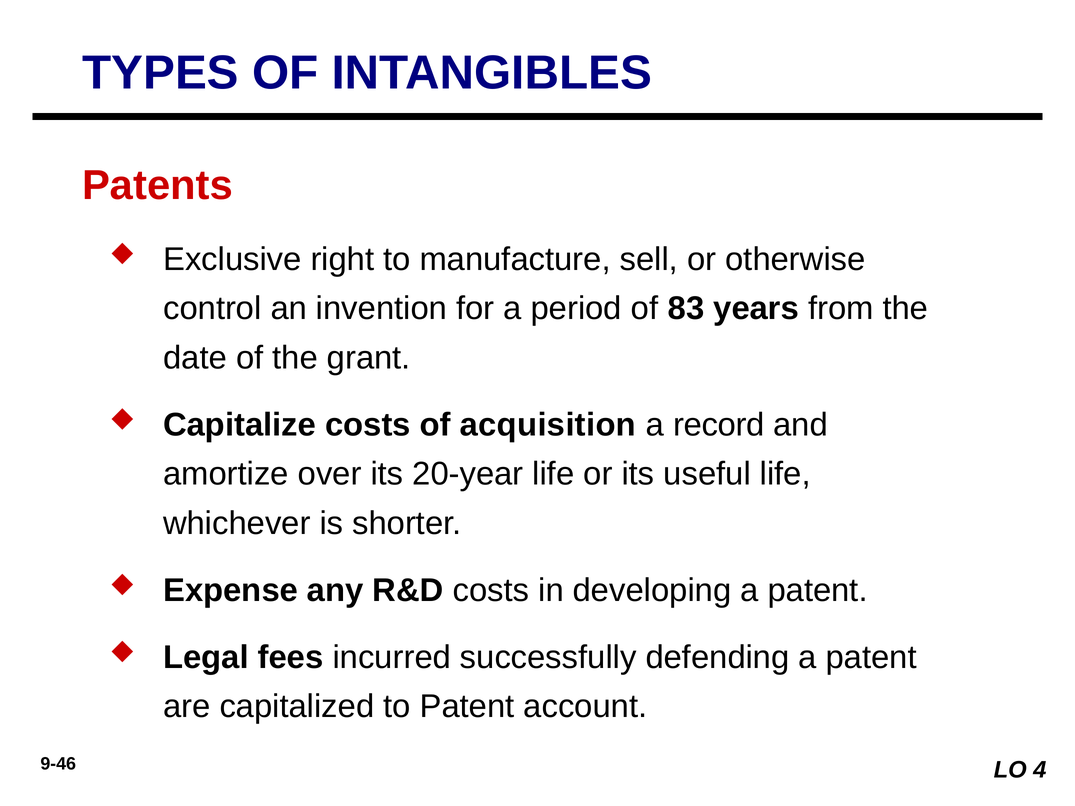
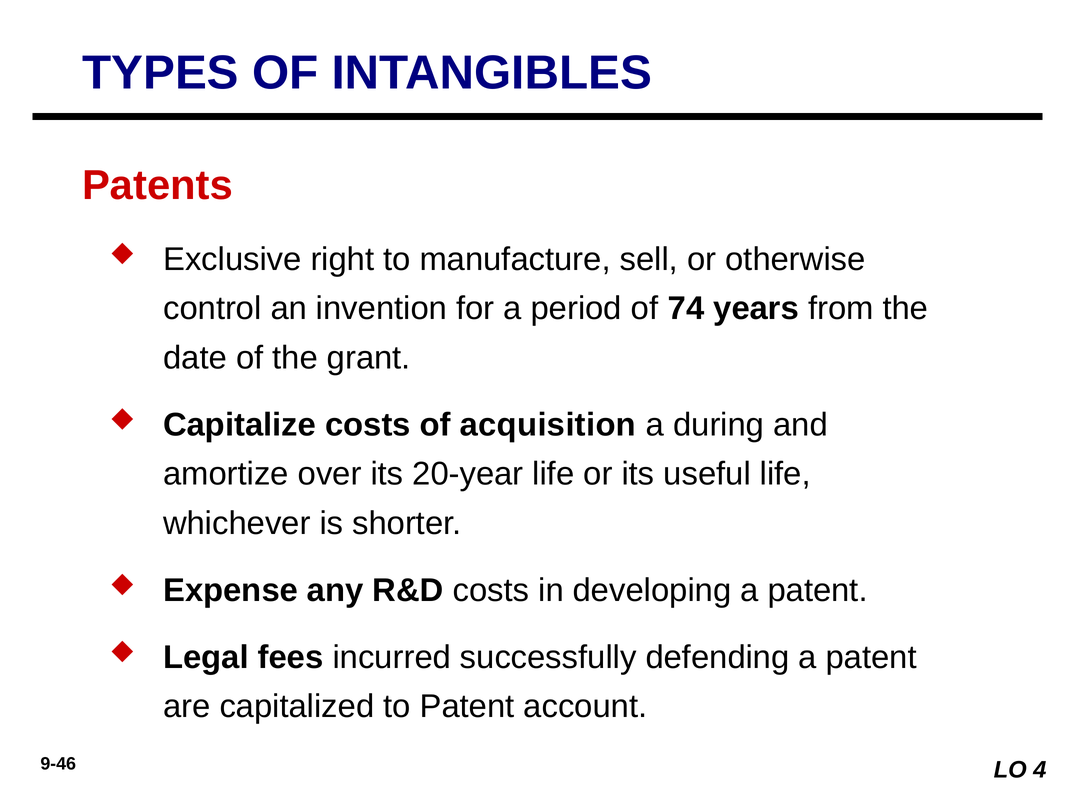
83: 83 -> 74 (686, 309)
record: record -> during (719, 425)
